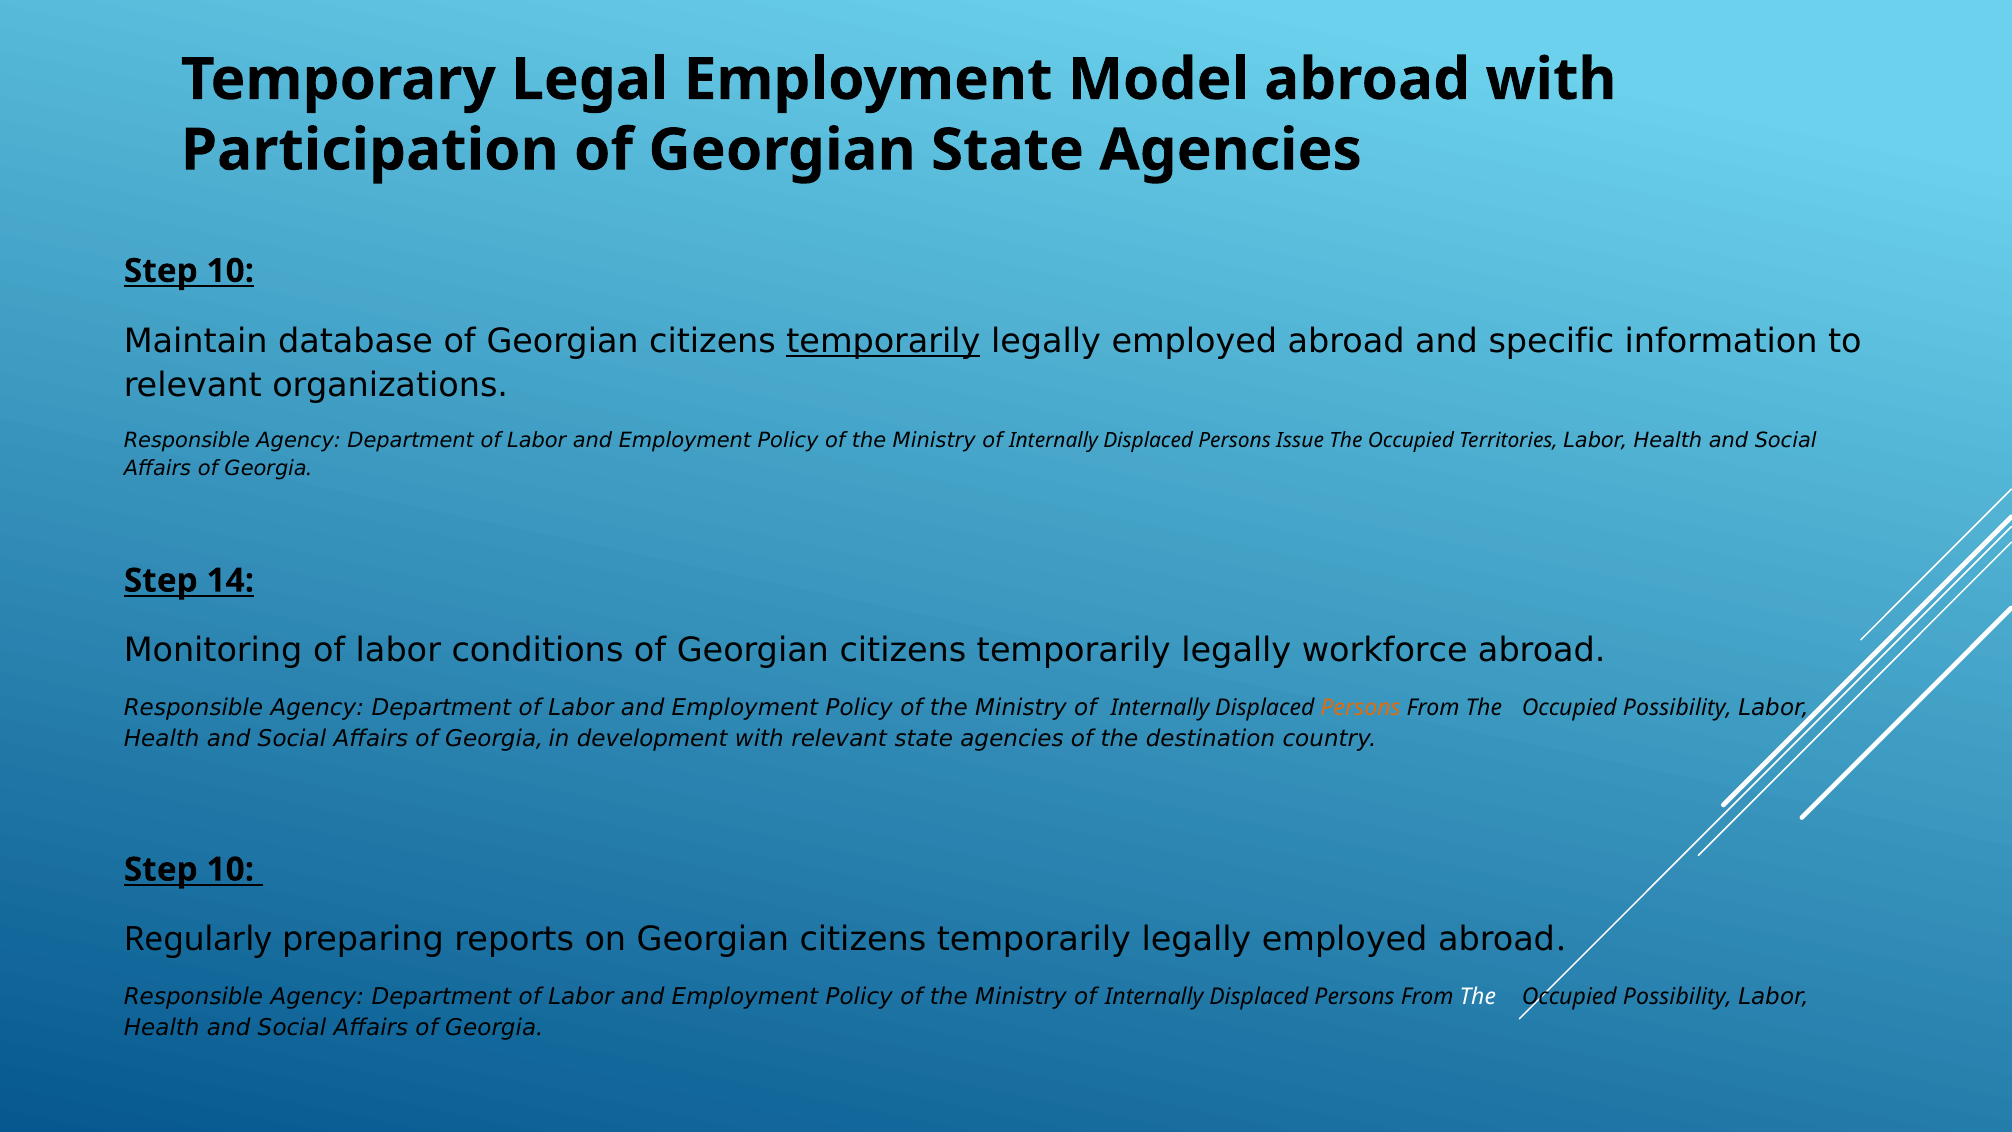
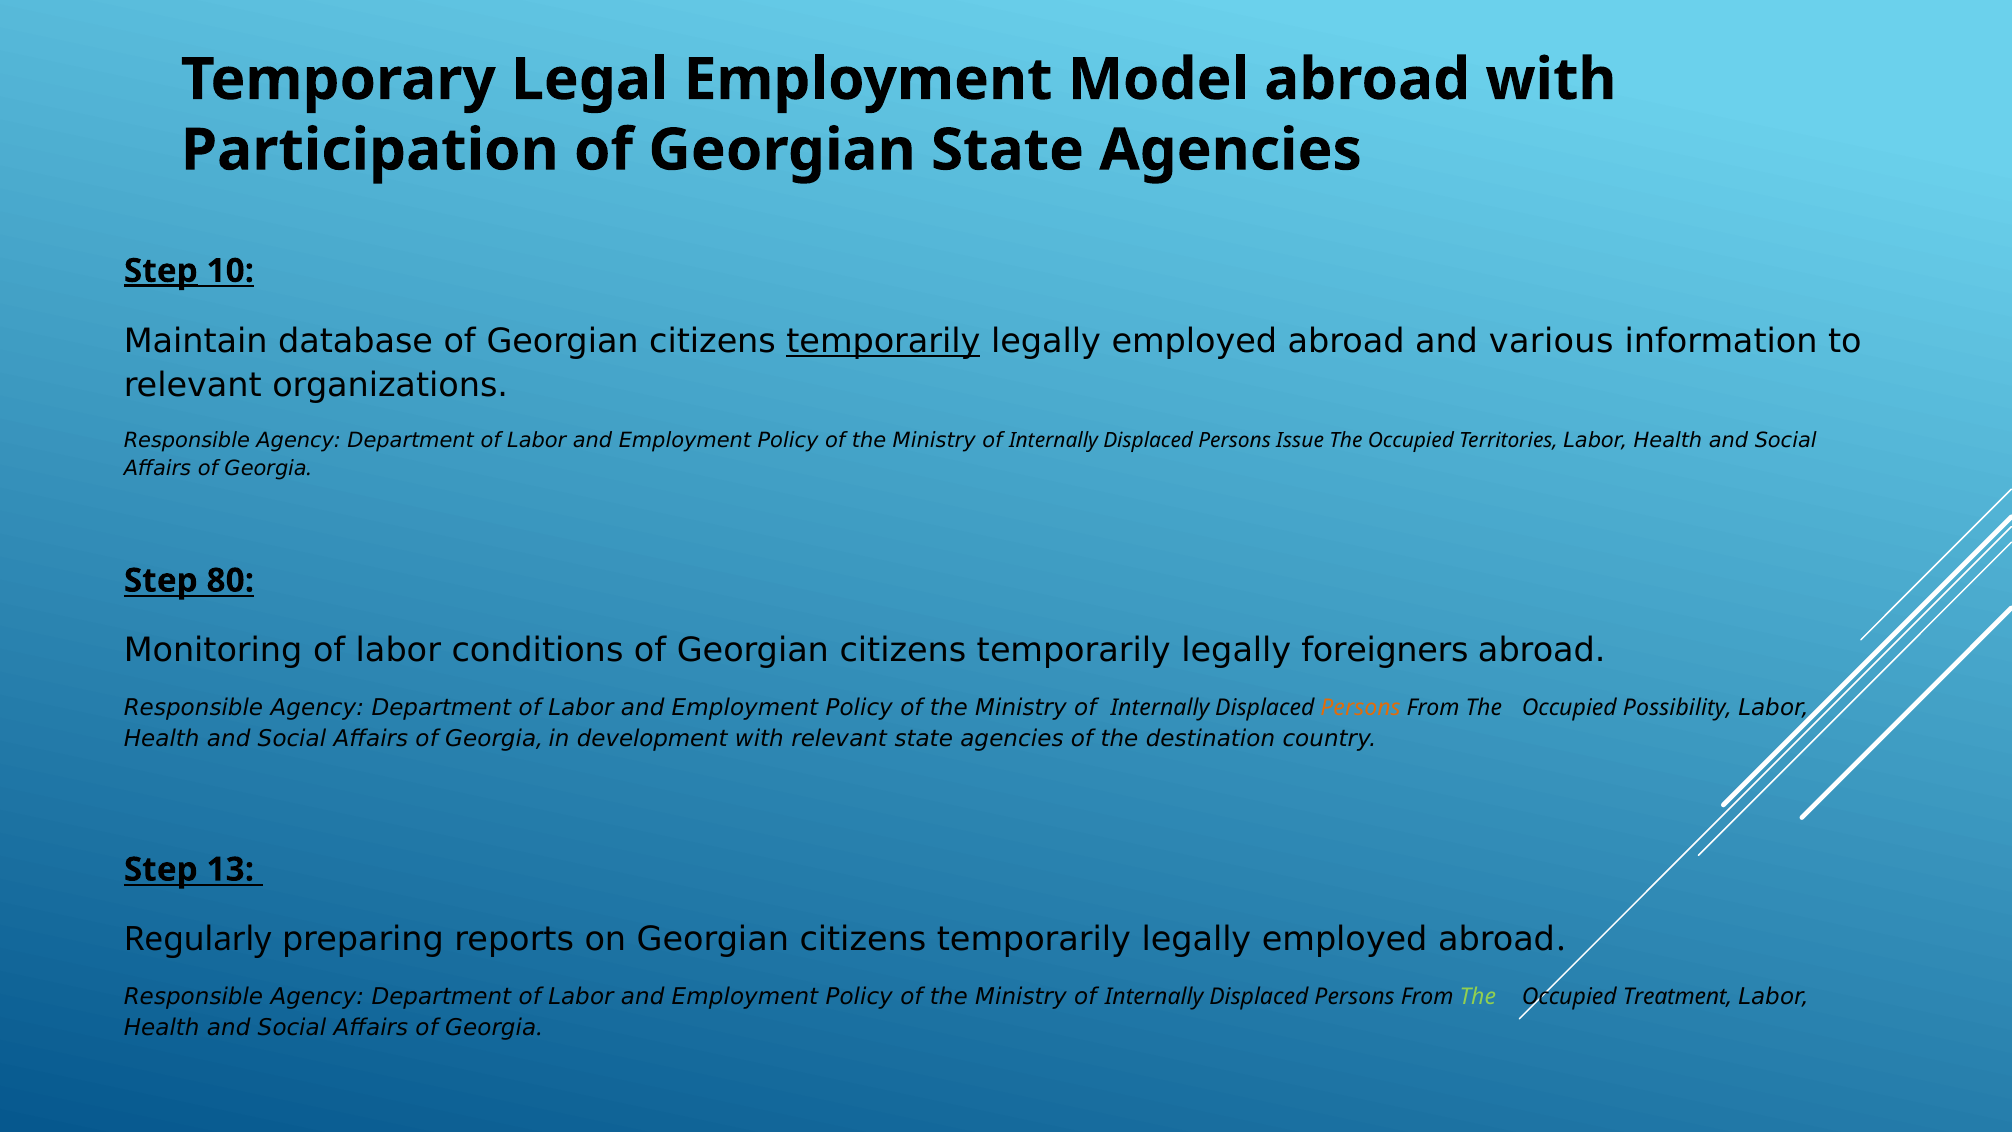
Step underline: none -> present (161, 271)
specific: specific -> various (1551, 341)
14: 14 -> 80 (230, 580)
workforce: workforce -> foreigners (1385, 651)
10: 10 -> 13 (230, 869)
The colour: white -> light green (1478, 997)
Possibility: Possibility -> Treatment (1678, 997)
